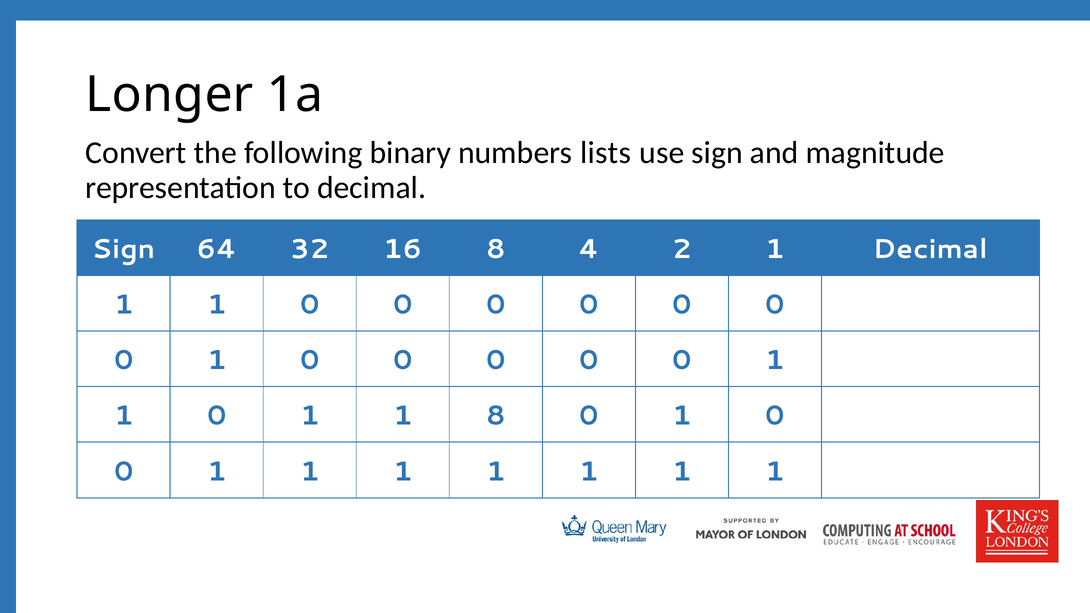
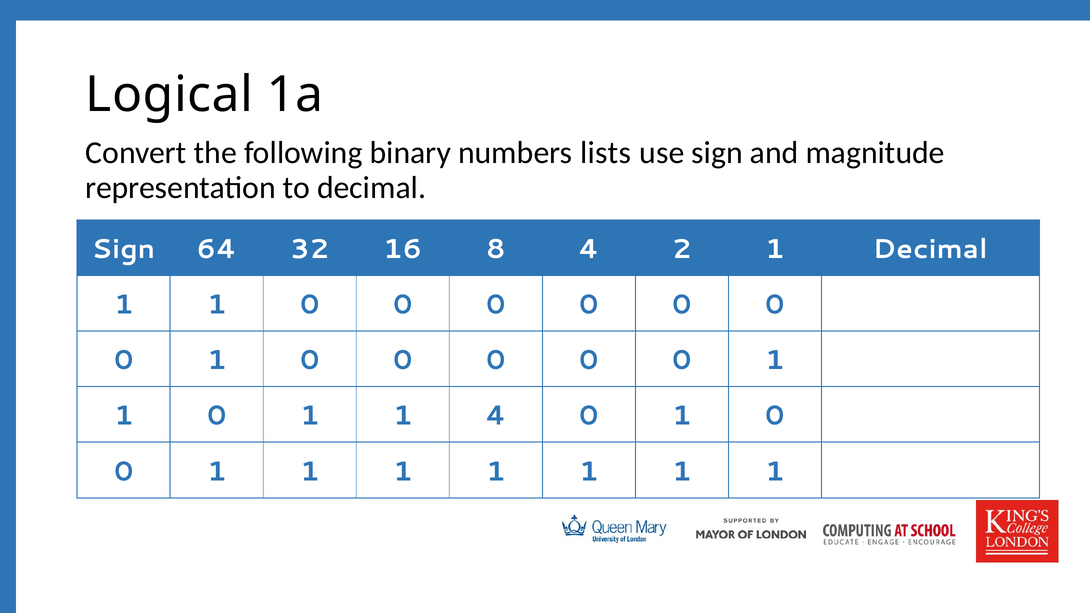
Longer: Longer -> Logical (169, 95)
1 8: 8 -> 4 (496, 416)
